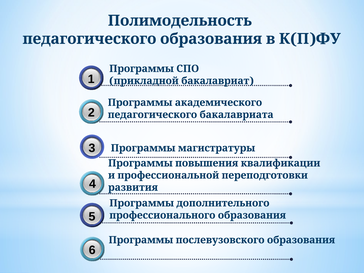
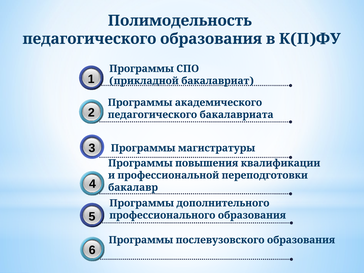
развития: развития -> бакалавр (133, 187)
